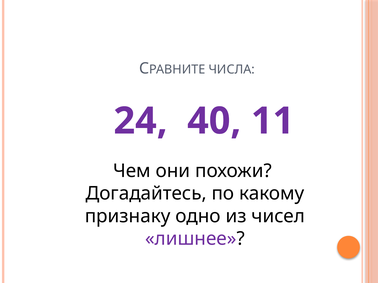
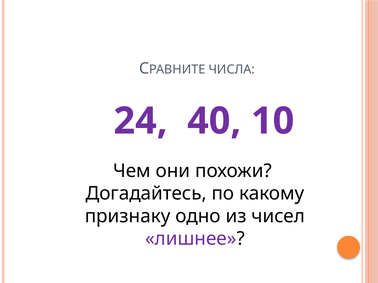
11: 11 -> 10 (273, 121)
